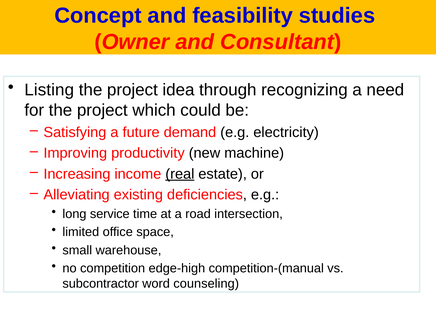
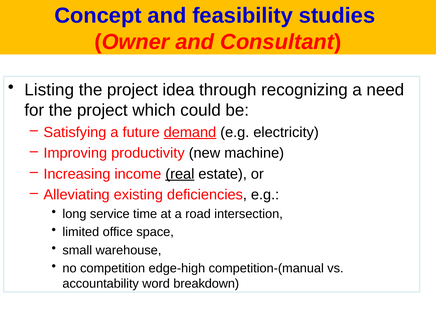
demand underline: none -> present (190, 132)
subcontractor: subcontractor -> accountability (101, 284)
counseling: counseling -> breakdown (206, 284)
